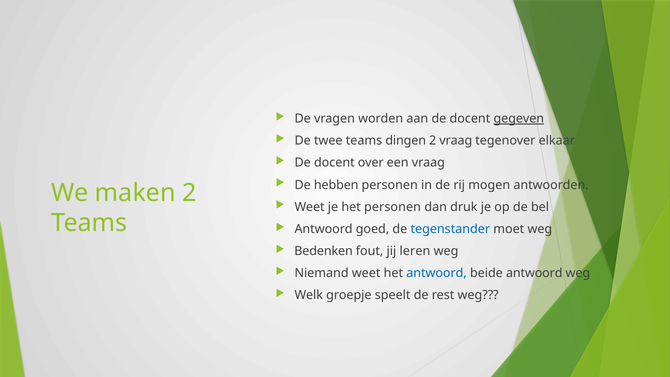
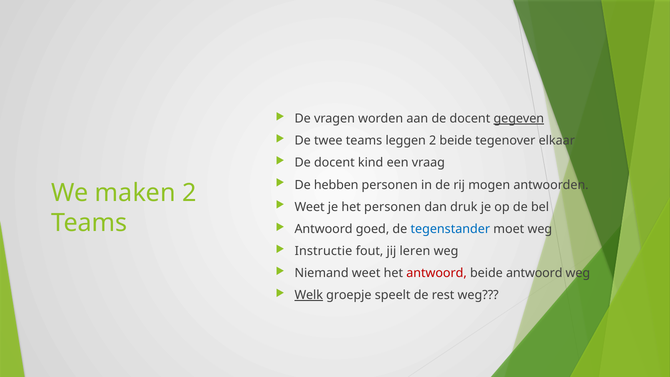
dingen: dingen -> leggen (406, 141)
2 vraag: vraag -> beide (456, 141)
over: over -> kind (371, 163)
Bedenken: Bedenken -> Instructie (323, 251)
antwoord colour: blue -> red (437, 273)
Welk underline: none -> present (309, 295)
